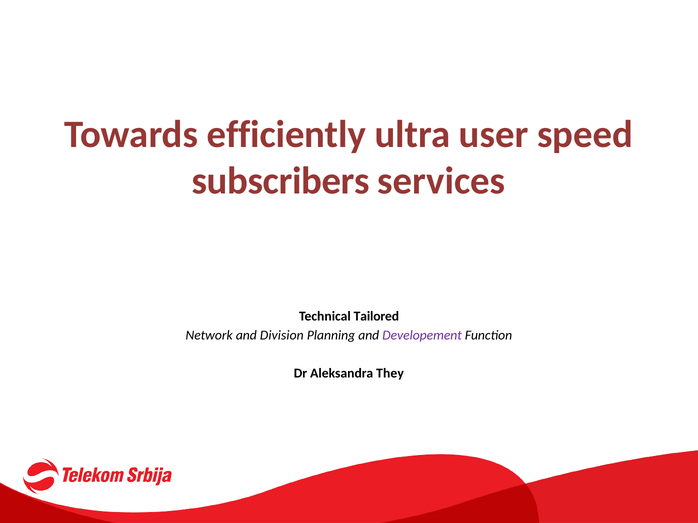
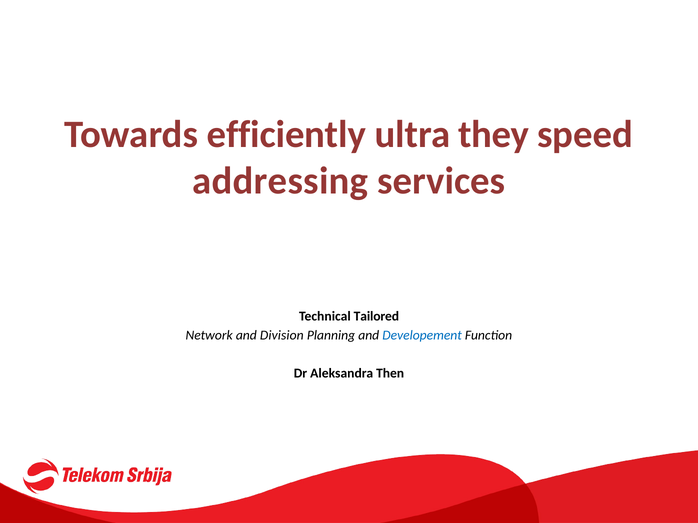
user: user -> they (494, 134)
subscribers: subscribers -> addressing (280, 181)
Developement colour: purple -> blue (422, 336)
They: They -> Then (390, 374)
